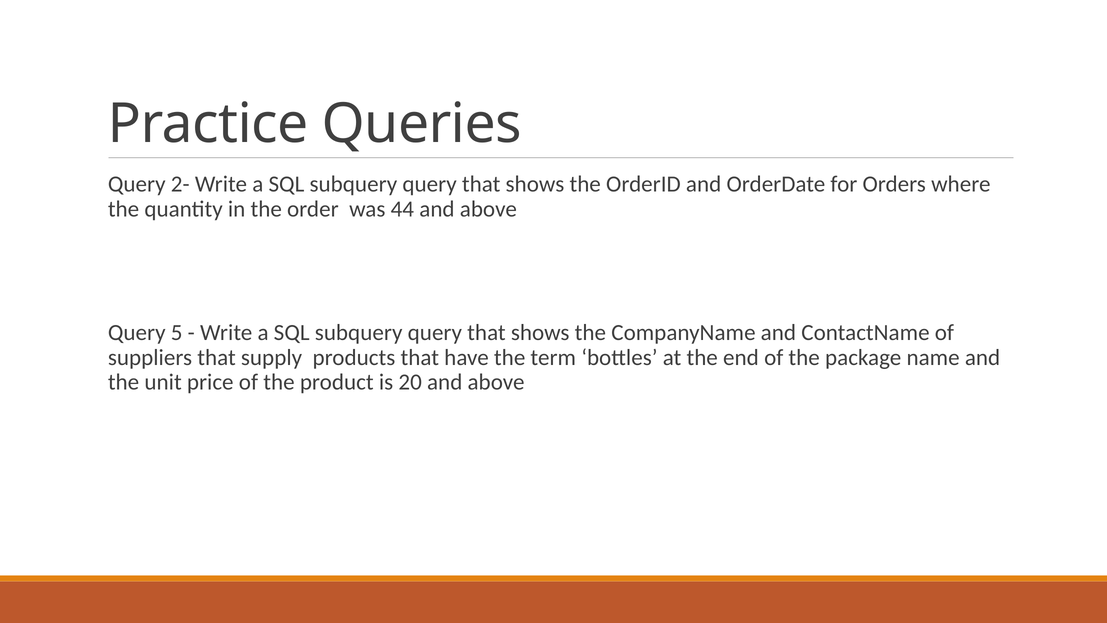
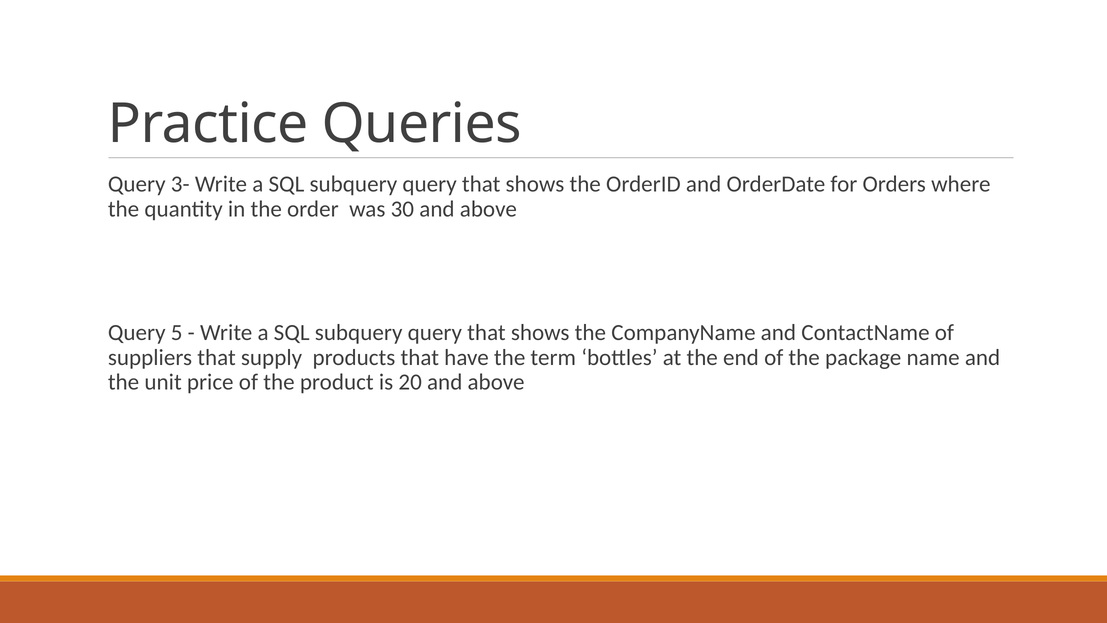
2-: 2- -> 3- (180, 184)
44: 44 -> 30 (402, 209)
